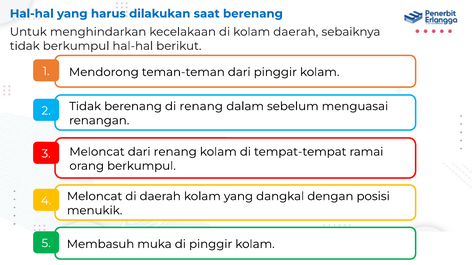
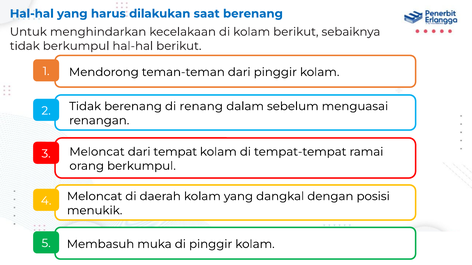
kolam daerah: daerah -> berikut (296, 32)
dari renang: renang -> tempat (175, 152)
